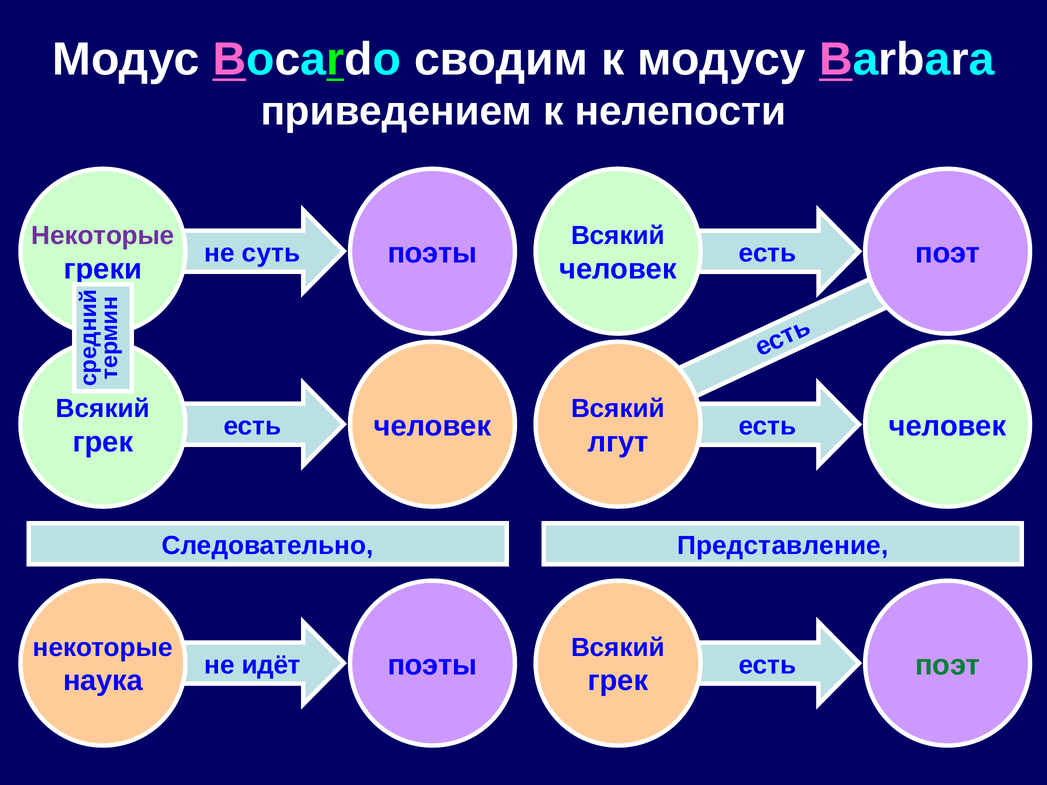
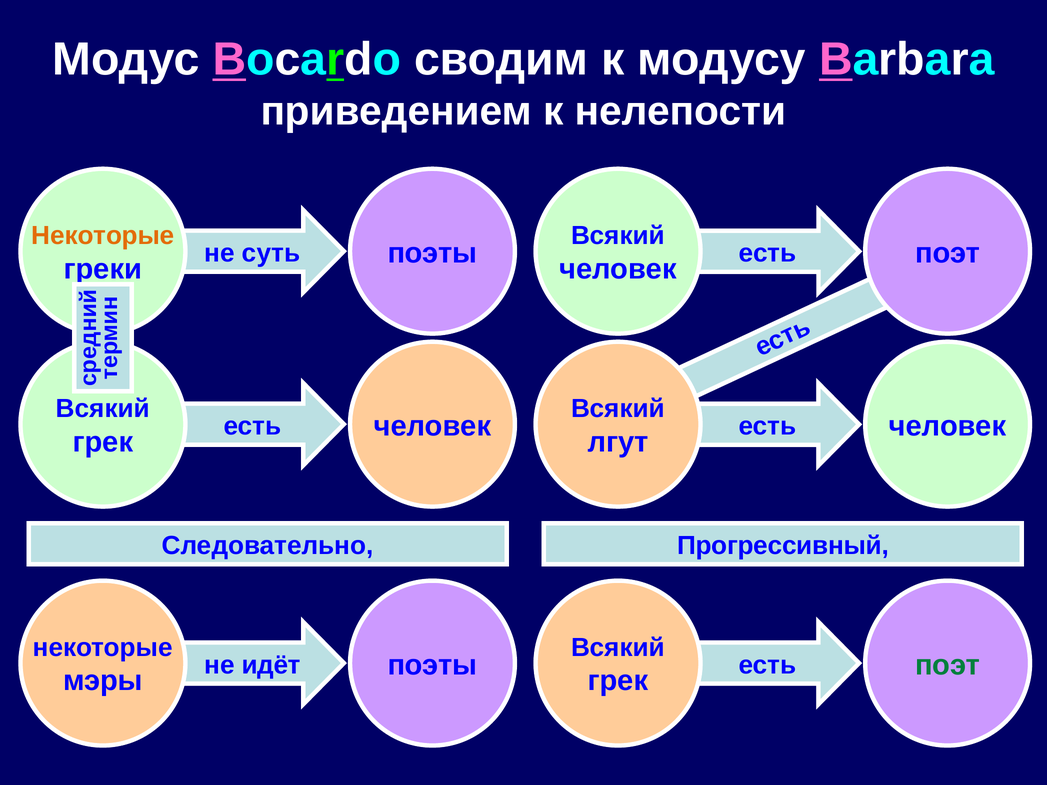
Некоторые colour: purple -> orange (103, 236)
Представление: Представление -> Прогрессивный (783, 546)
наука: наука -> мэры (103, 681)
